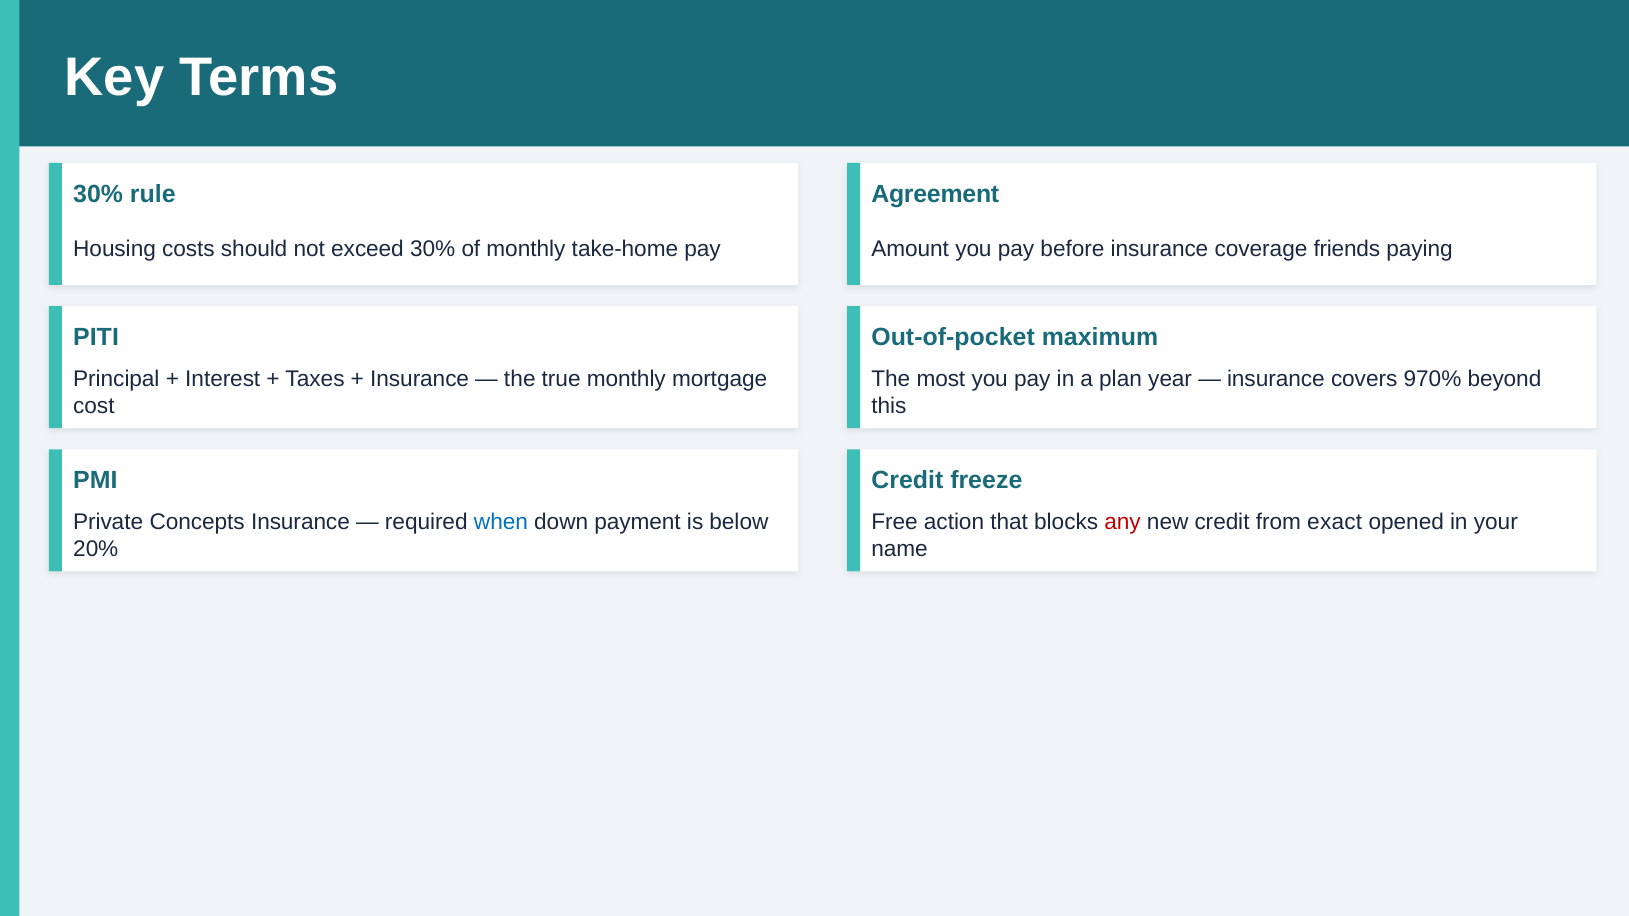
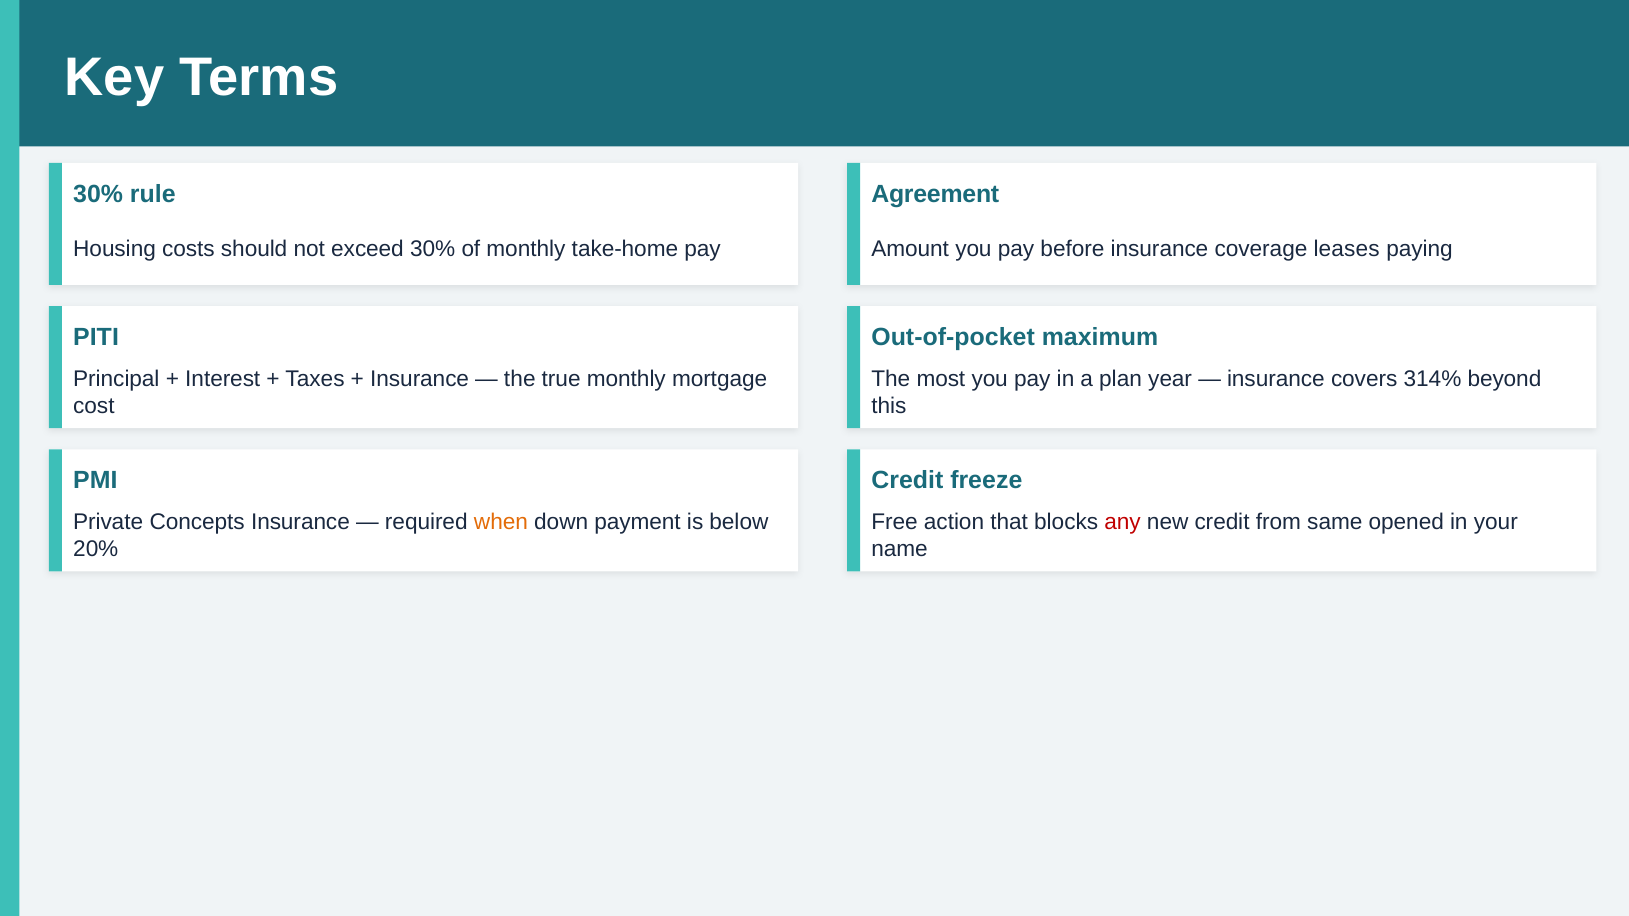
friends: friends -> leases (1347, 249)
970%: 970% -> 314% (1432, 379)
when colour: blue -> orange (501, 522)
exact: exact -> same (1335, 522)
